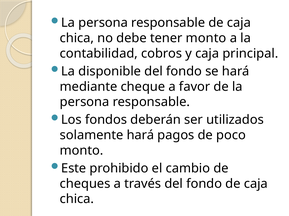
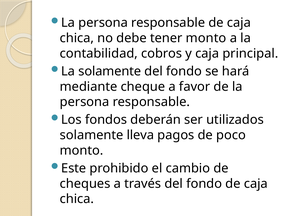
La disponible: disponible -> solamente (110, 71)
solamente hará: hará -> lleva (140, 136)
